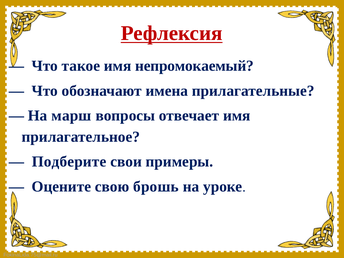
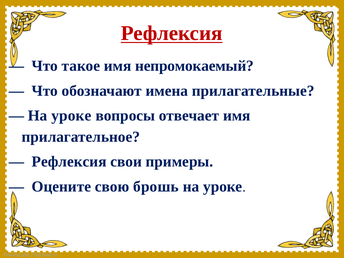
марш: марш -> уроке (71, 116)
Подберите: Подберите -> Рефлексия (69, 162)
